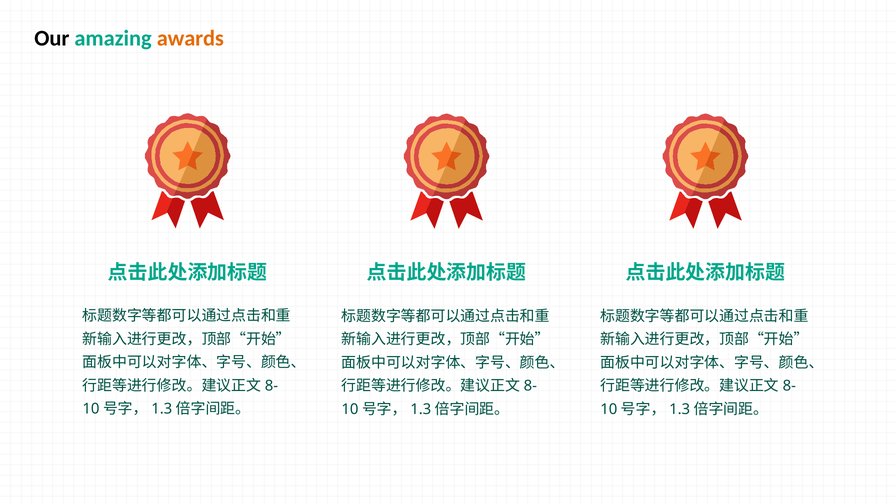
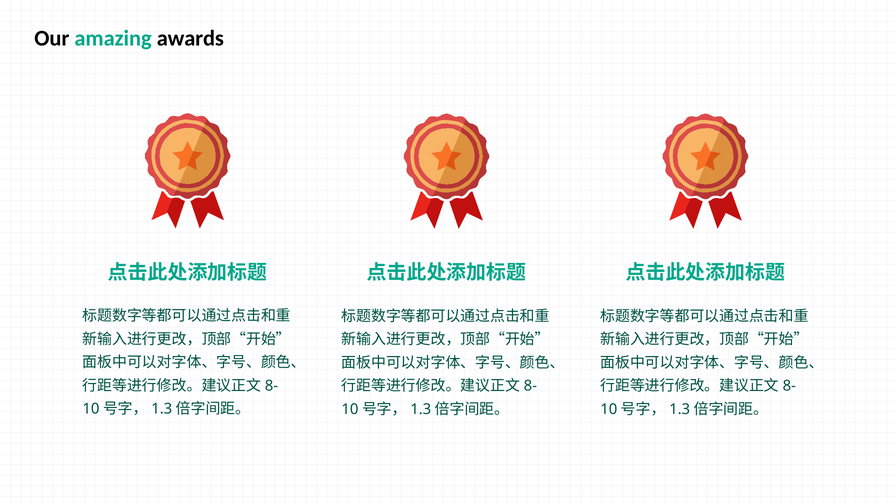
awards colour: orange -> black (190, 38)
